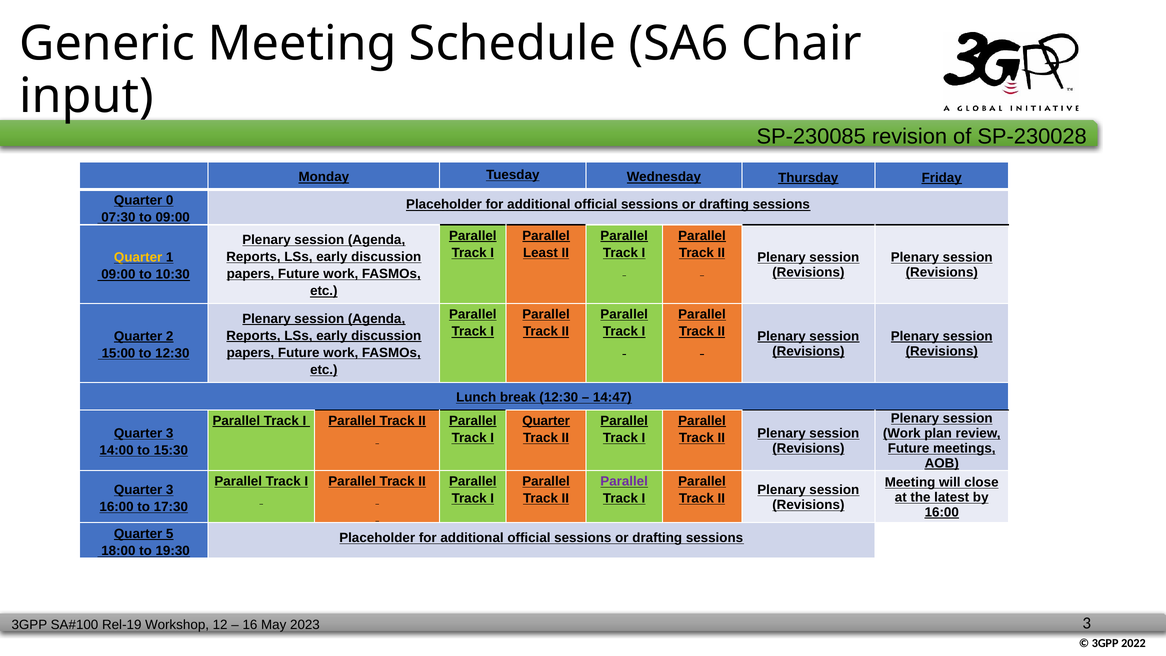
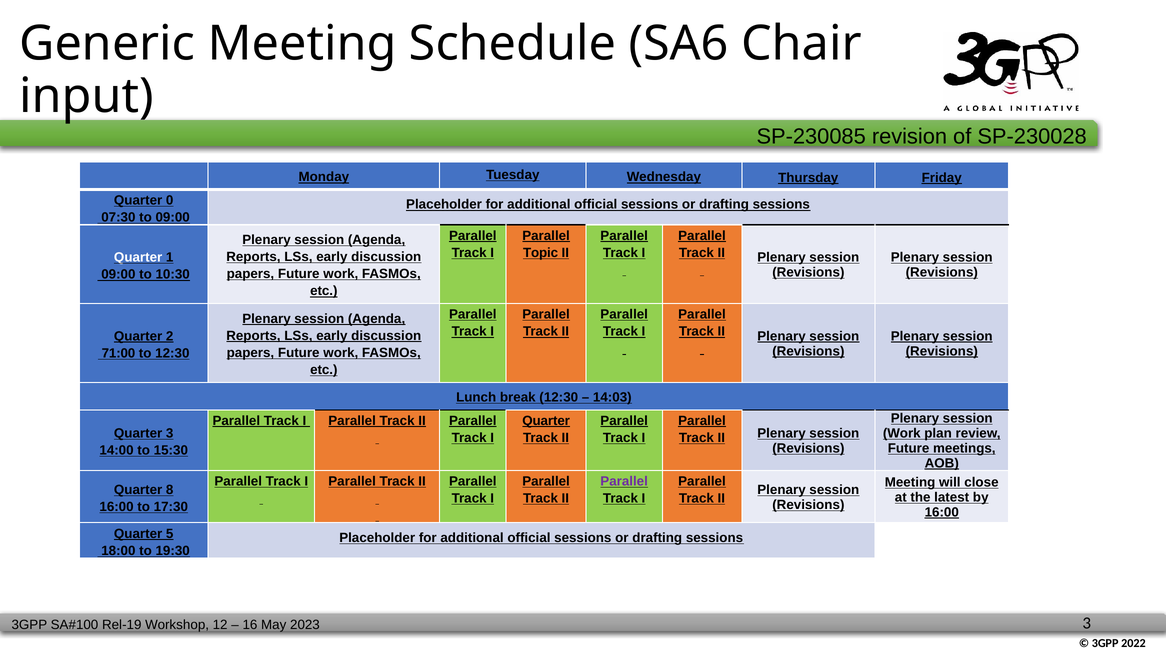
Least: Least -> Topic (541, 253)
Quarter colour: yellow -> white (138, 257)
15:00: 15:00 -> 71:00 (118, 353)
14:47: 14:47 -> 14:03 (612, 397)
3: 3 -> 8 (170, 490)
